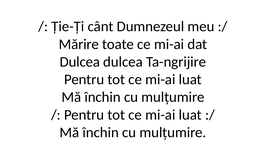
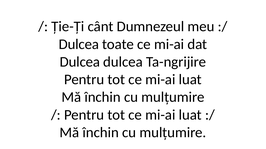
Mărire: Mărire -> Dulcea (79, 44)
